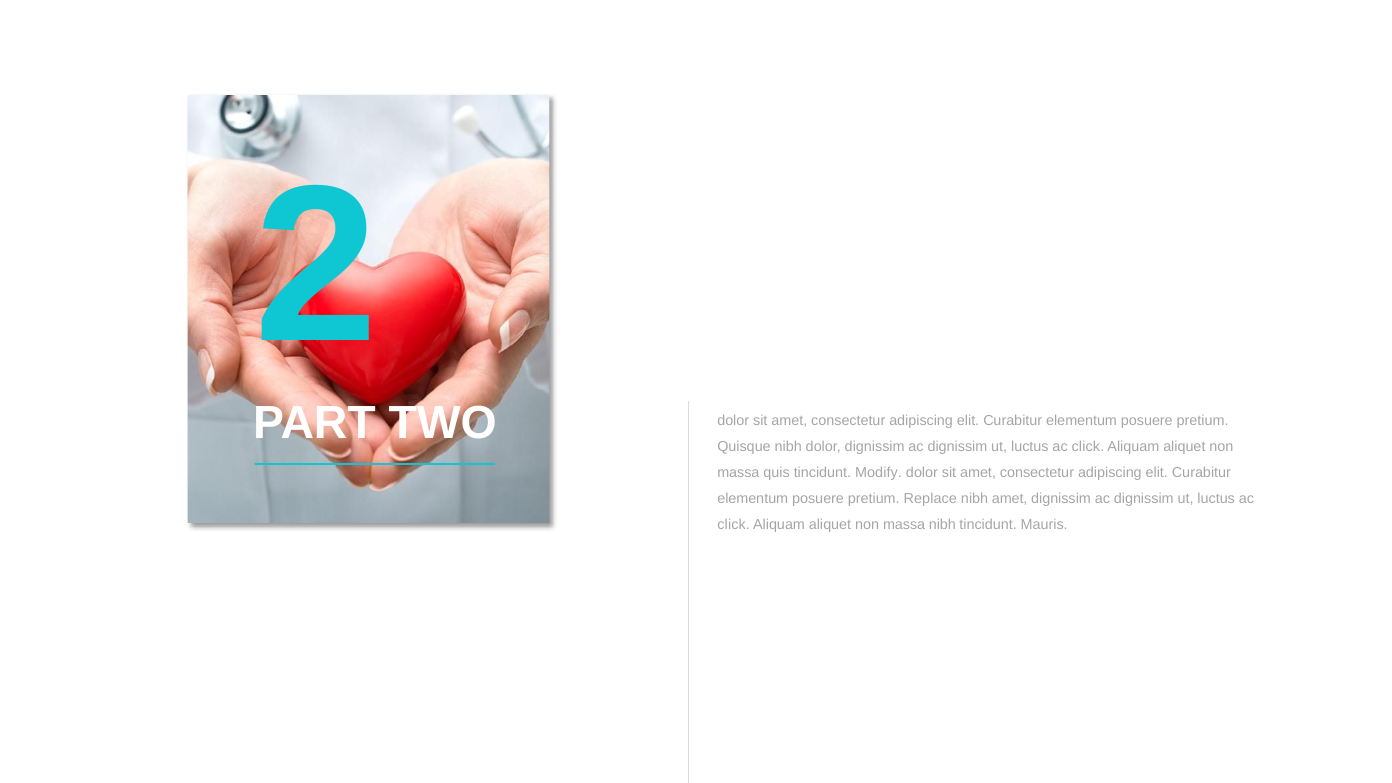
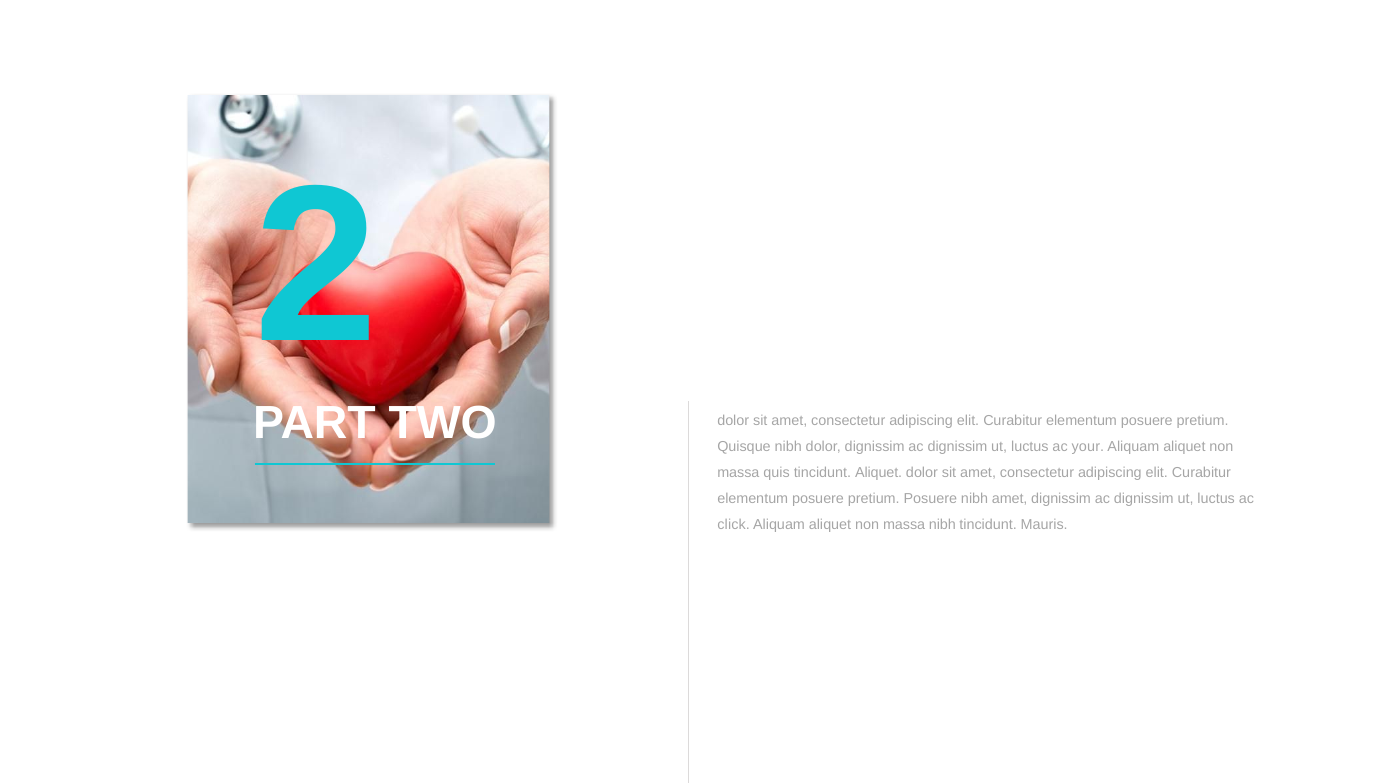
click: click -> your (1088, 447)
tincidunt Modify: Modify -> Aliquet (879, 473)
pretium Replace: Replace -> Posuere (930, 499)
